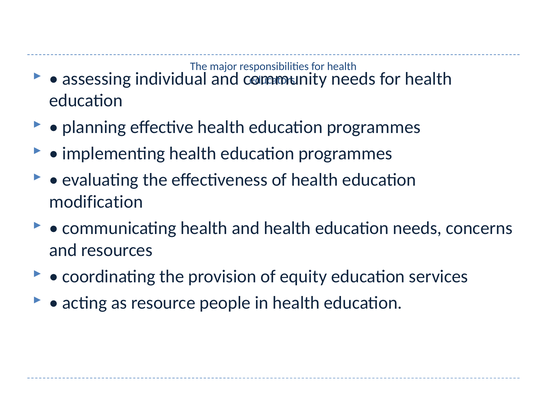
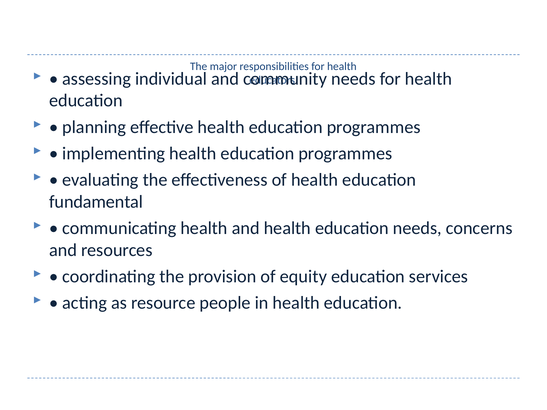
modification: modification -> fundamental (96, 202)
